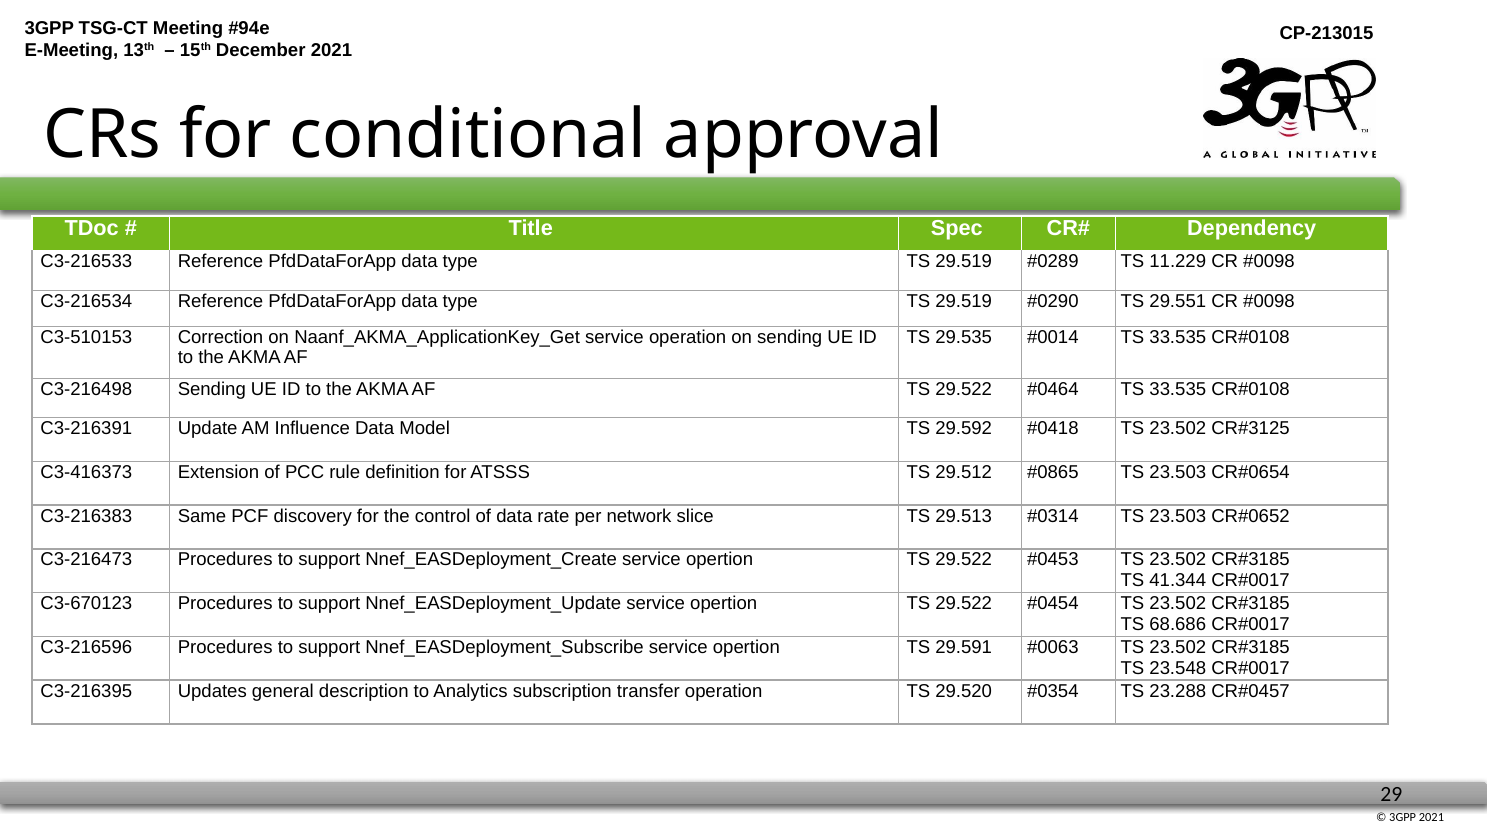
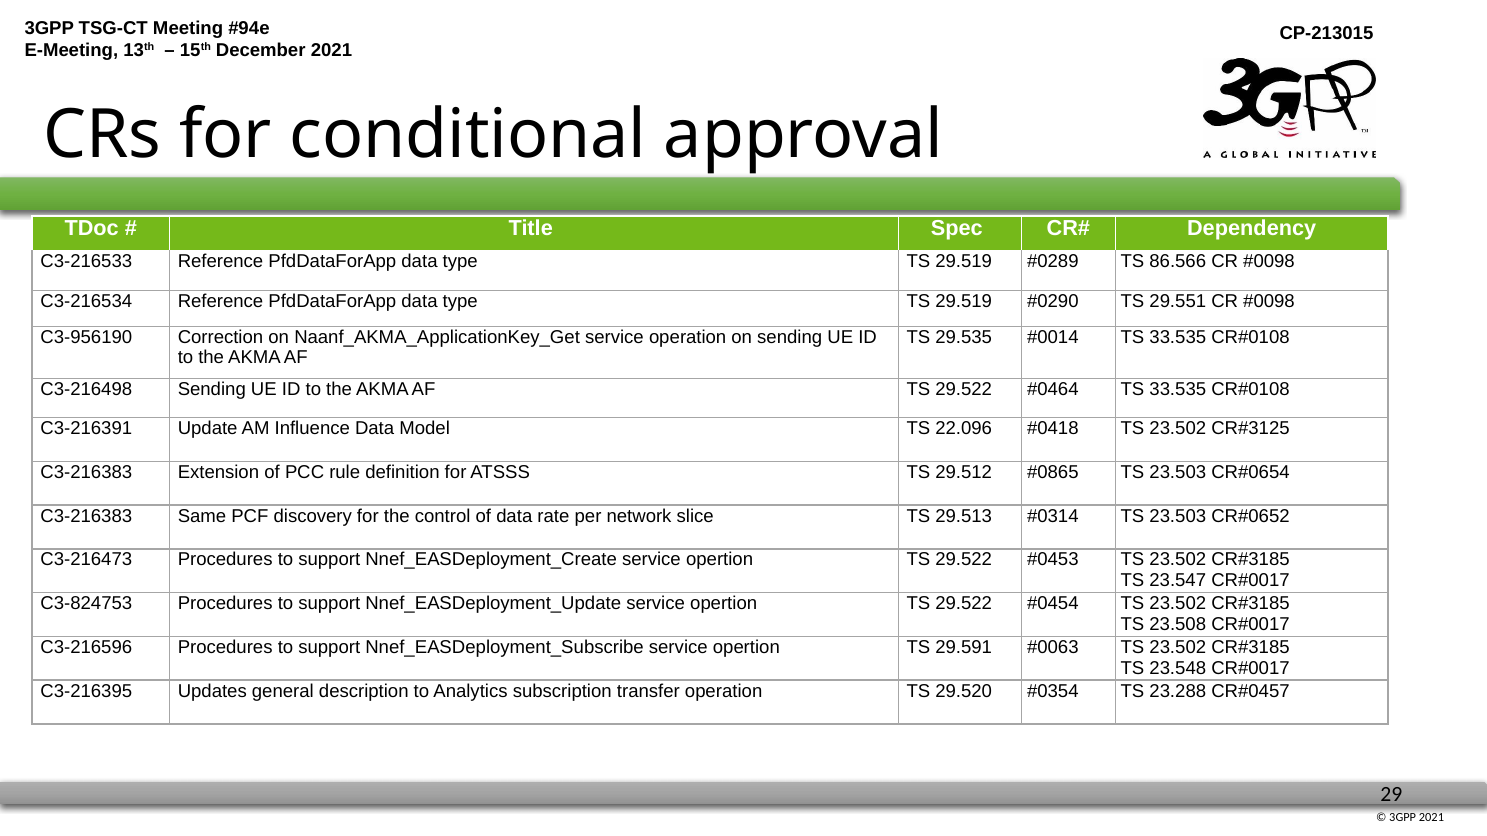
11.229: 11.229 -> 86.566 (1178, 261)
C3-510153: C3-510153 -> C3-956190 (86, 337)
29.592: 29.592 -> 22.096 (964, 429)
C3-416373: C3-416373 -> C3-216383 (86, 472)
41.344: 41.344 -> 23.547 (1178, 581)
C3-670123: C3-670123 -> C3-824753 (86, 604)
68.686: 68.686 -> 23.508 (1178, 625)
